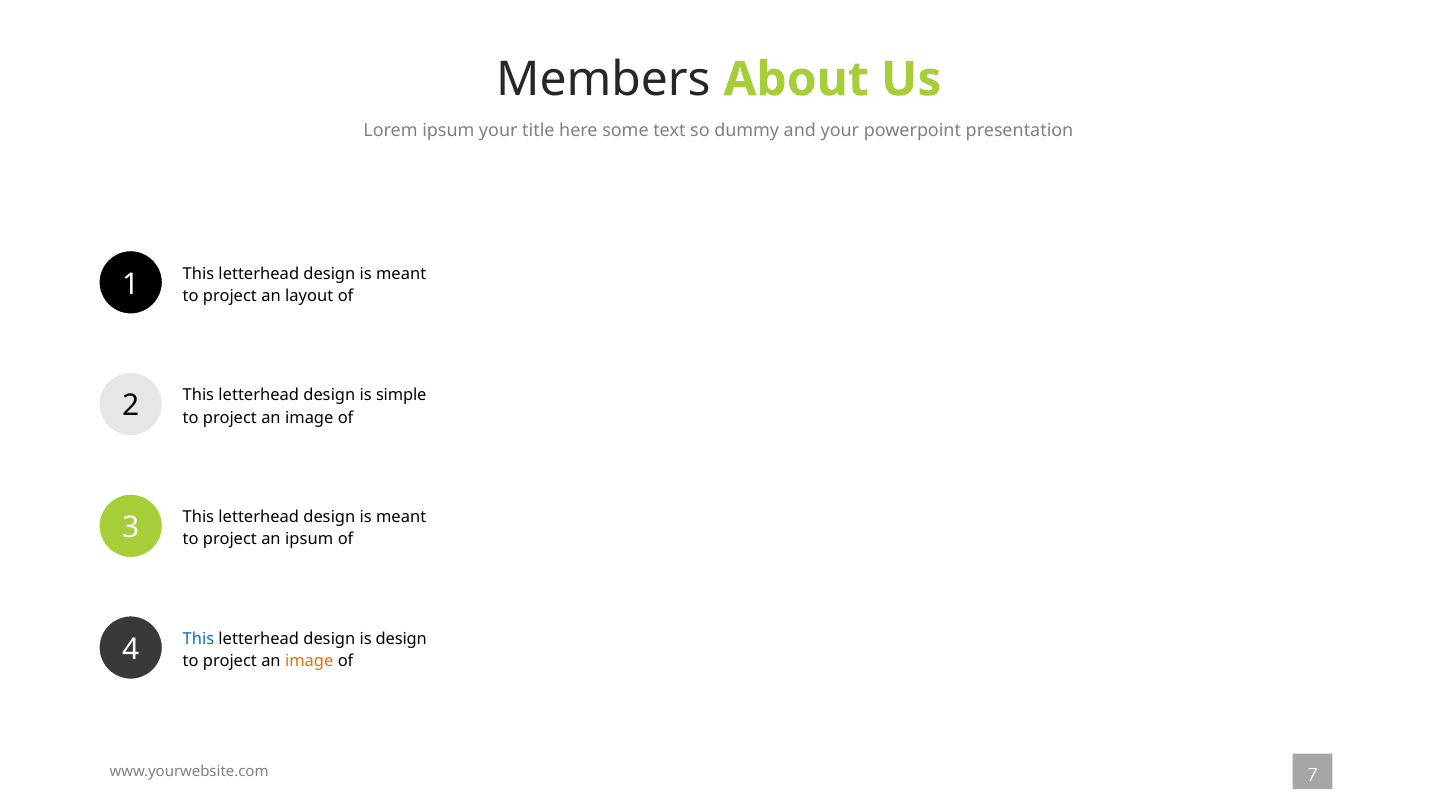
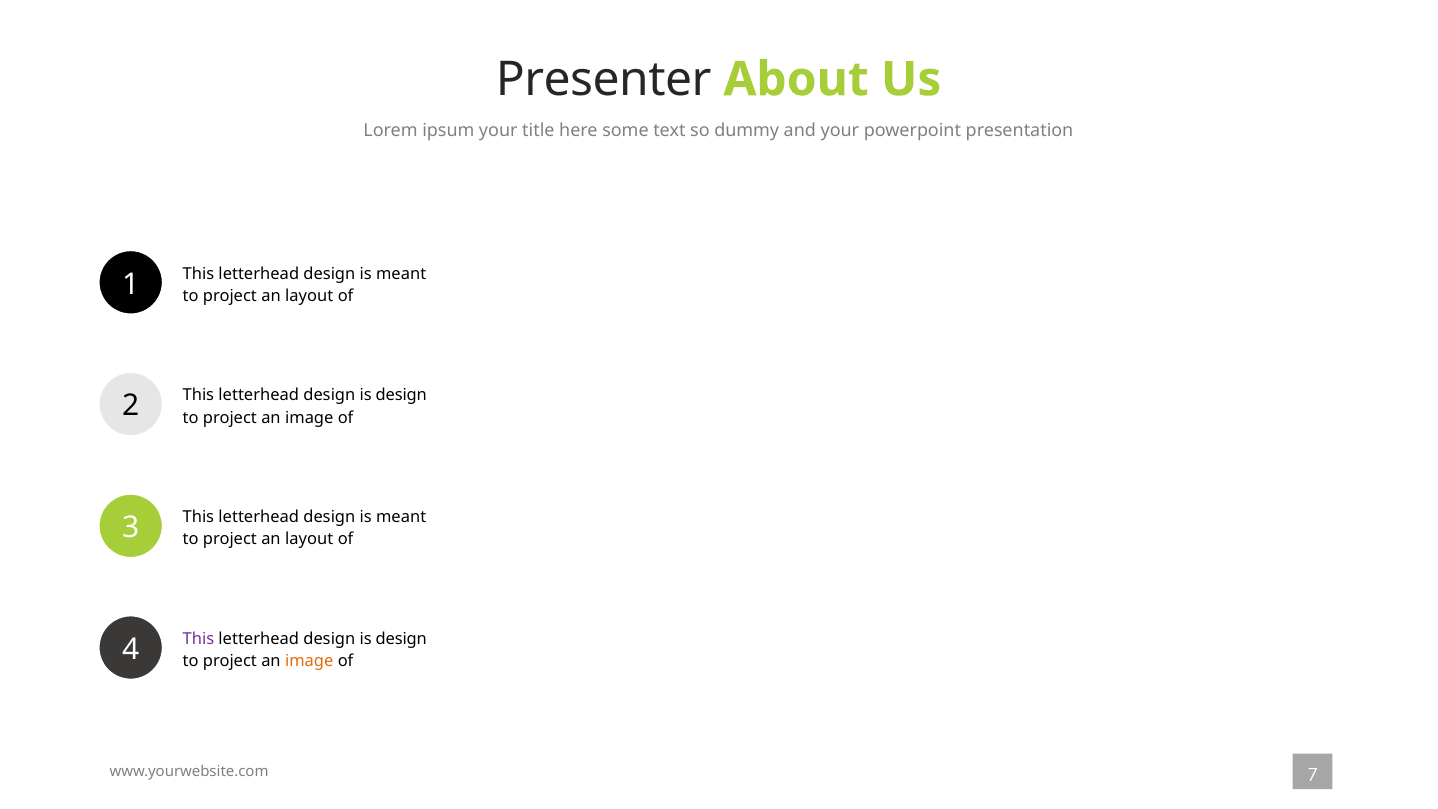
Members: Members -> Presenter (604, 79)
simple: simple -> design (401, 395)
ipsum: ipsum -> layout (309, 539)
This colour: blue -> purple (198, 639)
